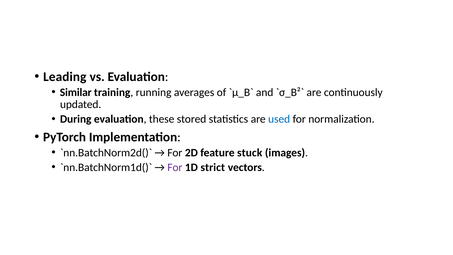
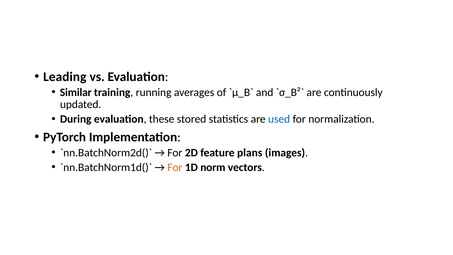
stuck: stuck -> plans (250, 153)
For colour: purple -> orange (175, 167)
strict: strict -> norm (213, 167)
